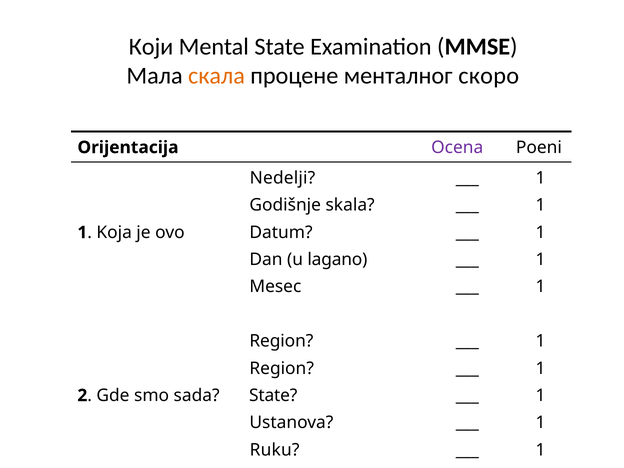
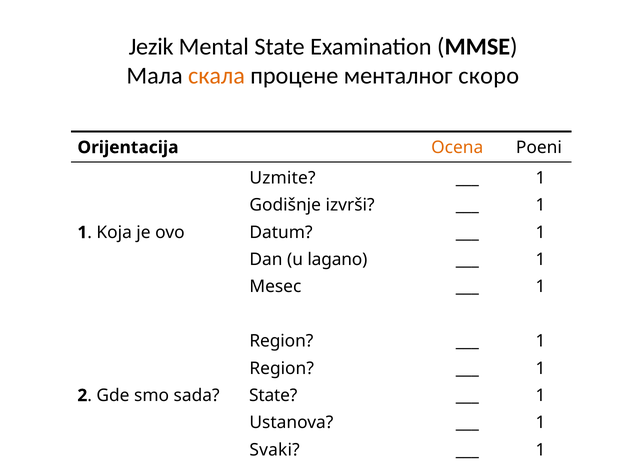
Који: Који -> Jezik (151, 47)
Ocena colour: purple -> orange (457, 147)
Nedelji: Nedelji -> Uzmite (282, 178)
skala: skala -> izvrši (350, 205)
Ruku: Ruku -> Svaki (275, 450)
